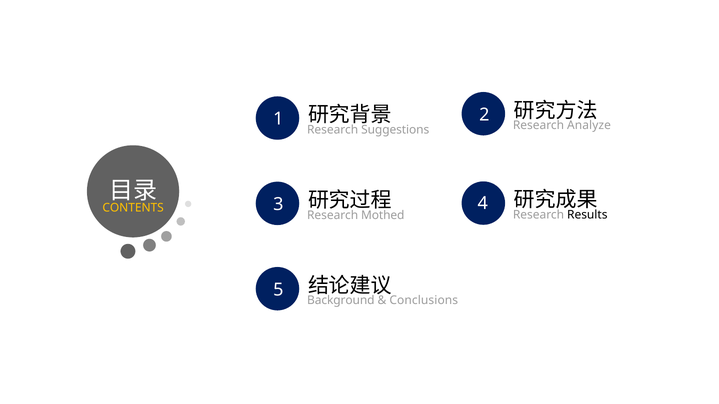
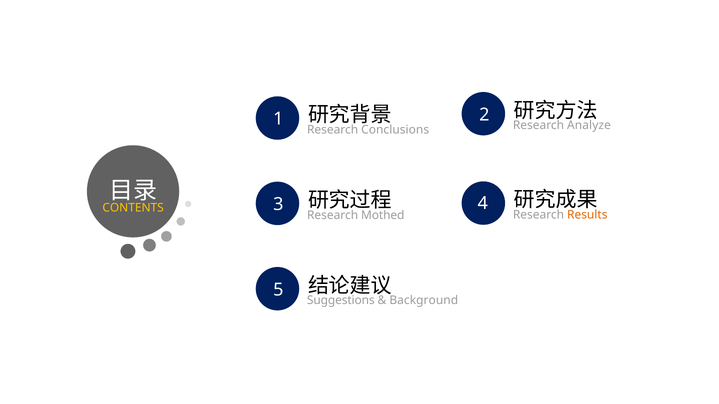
Suggestions: Suggestions -> Conclusions (395, 130)
Results colour: black -> orange (587, 215)
Background: Background -> Suggestions (341, 301)
Conclusions: Conclusions -> Background (424, 301)
